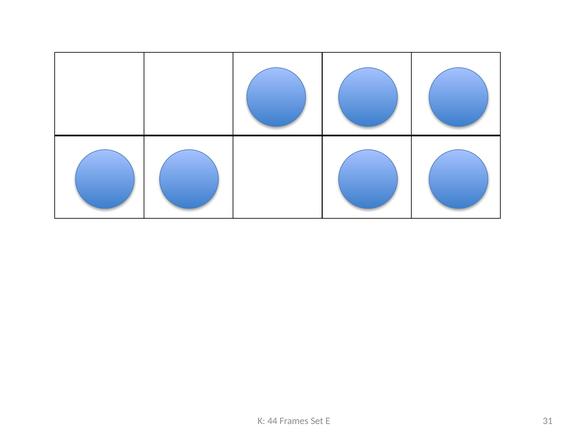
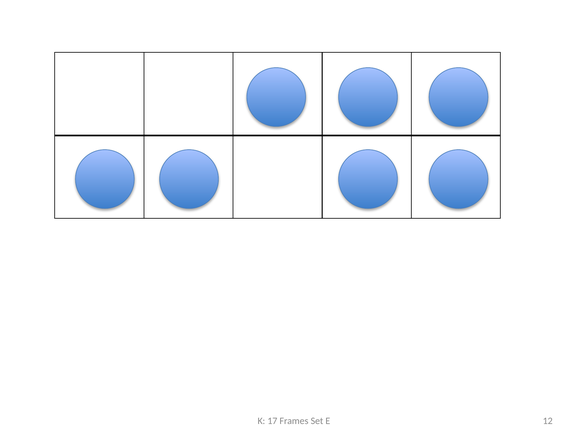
44: 44 -> 17 (272, 421)
31: 31 -> 12 (548, 421)
